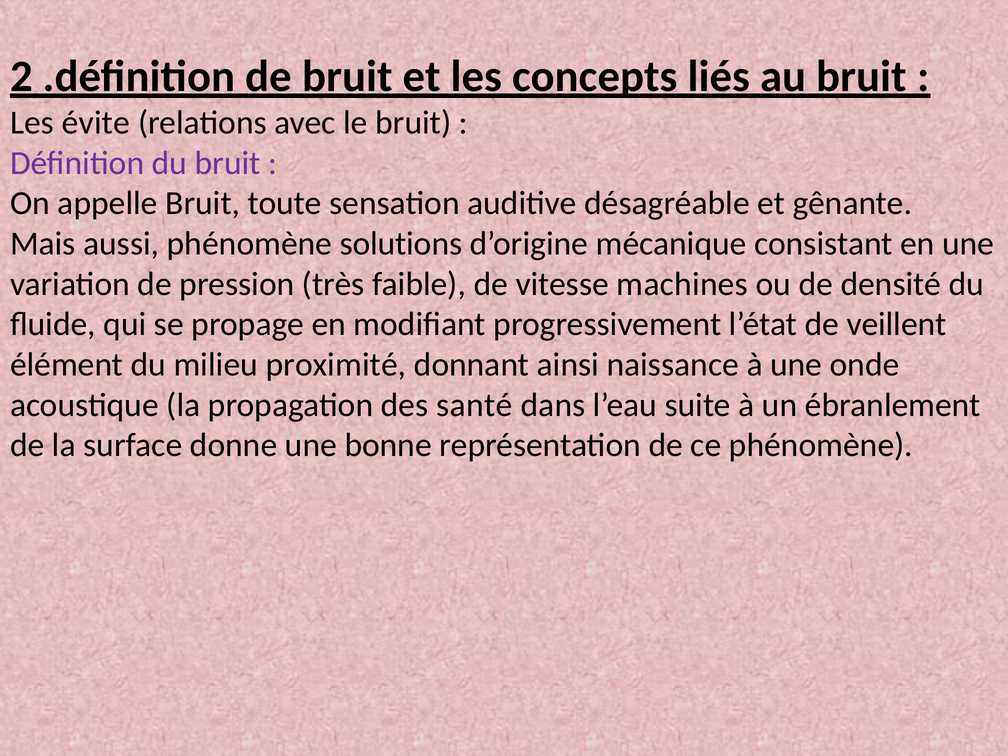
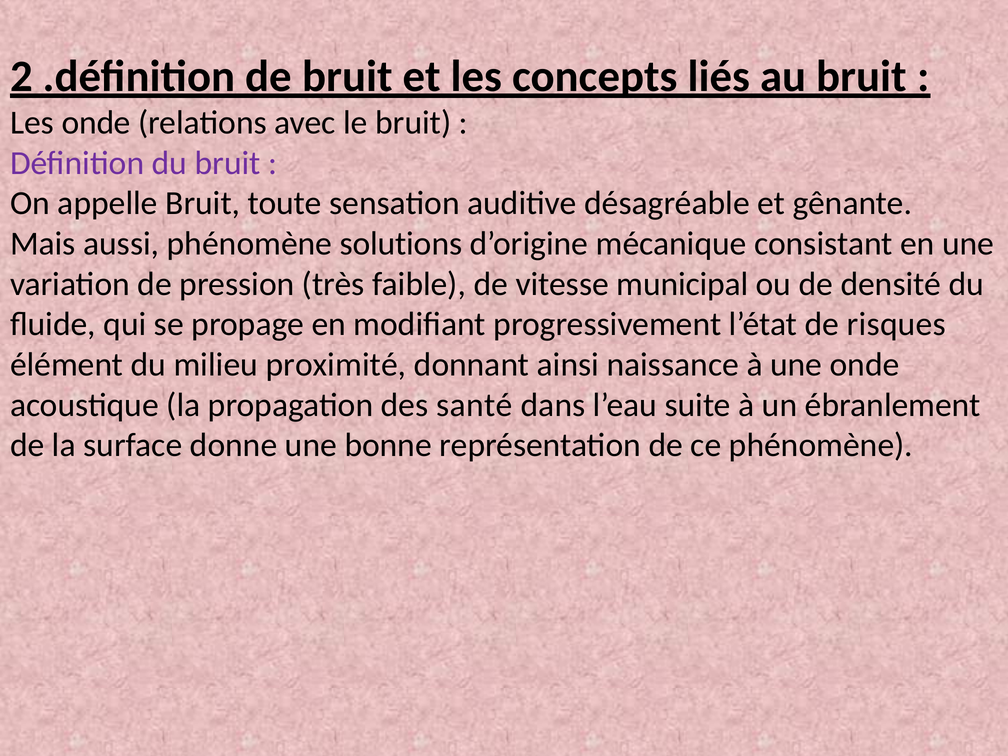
Les évite: évite -> onde (96, 123)
machines: machines -> municipal (682, 284)
veillent: veillent -> risques (896, 324)
